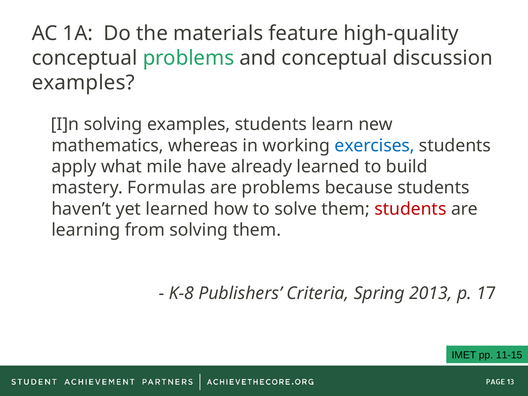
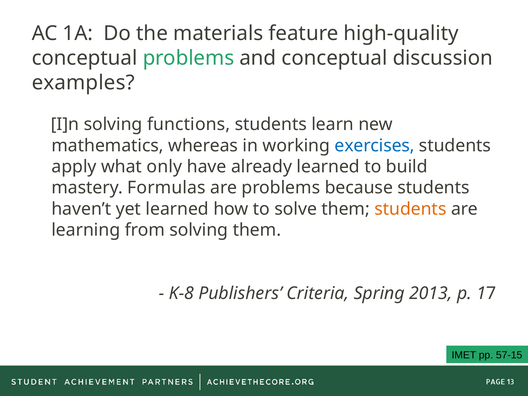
solving examples: examples -> functions (189, 124)
mile: mile -> only (164, 167)
students colour: red -> orange (410, 209)
11-15: 11-15 -> 57-15 (509, 355)
